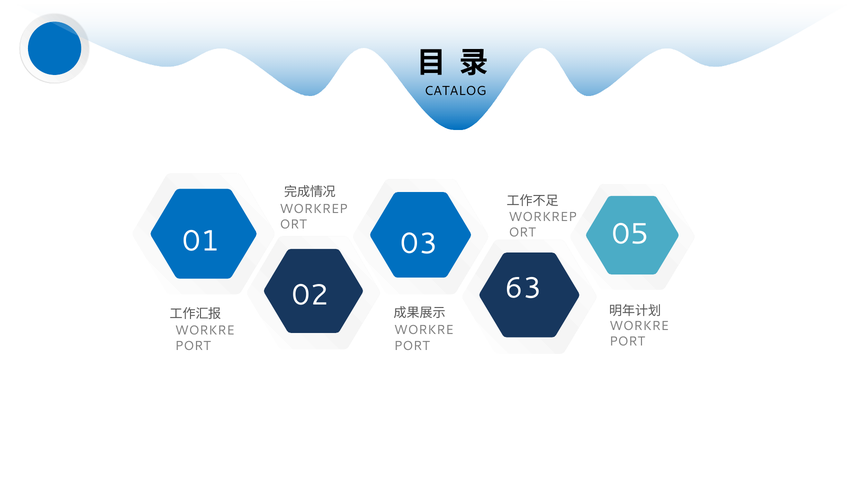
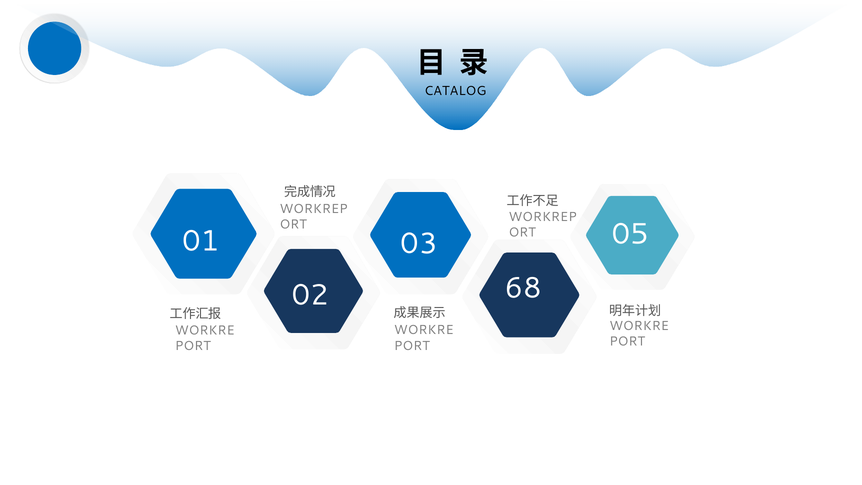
63: 63 -> 68 (523, 288)
